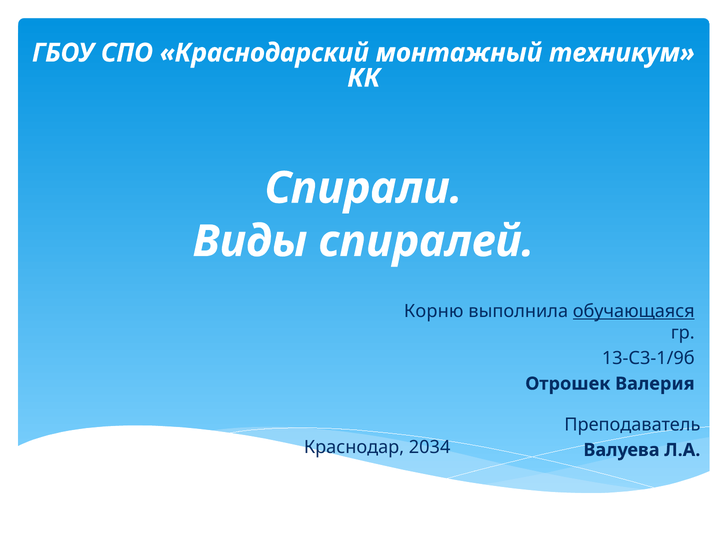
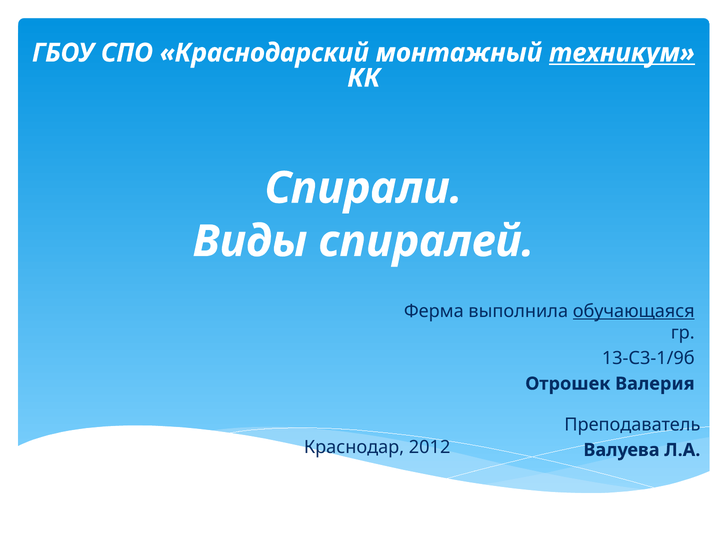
техникум underline: none -> present (622, 53)
Корню: Корню -> Ферма (434, 311)
2034: 2034 -> 2012 (430, 447)
